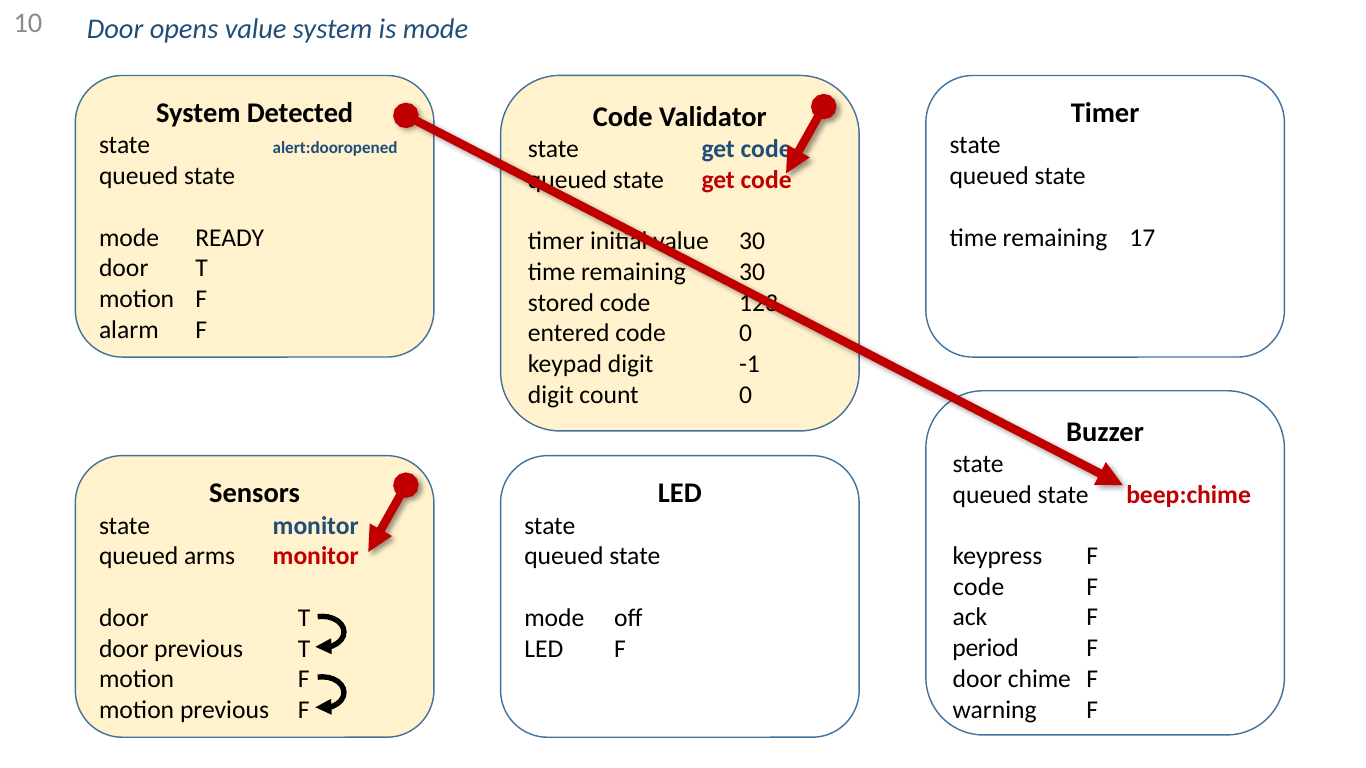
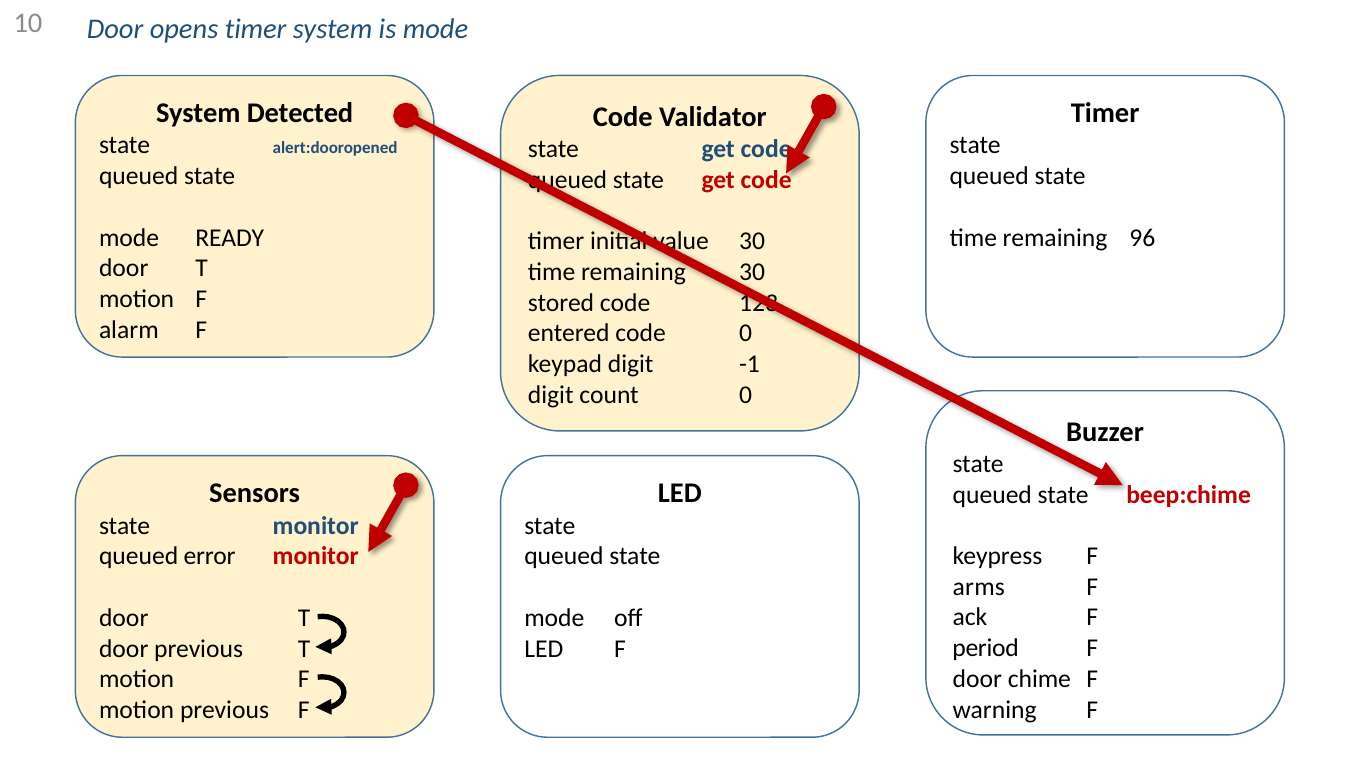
opens value: value -> timer (256, 30)
17: 17 -> 96 (1142, 238)
arms: arms -> error (210, 557)
code: code -> arms (979, 587)
